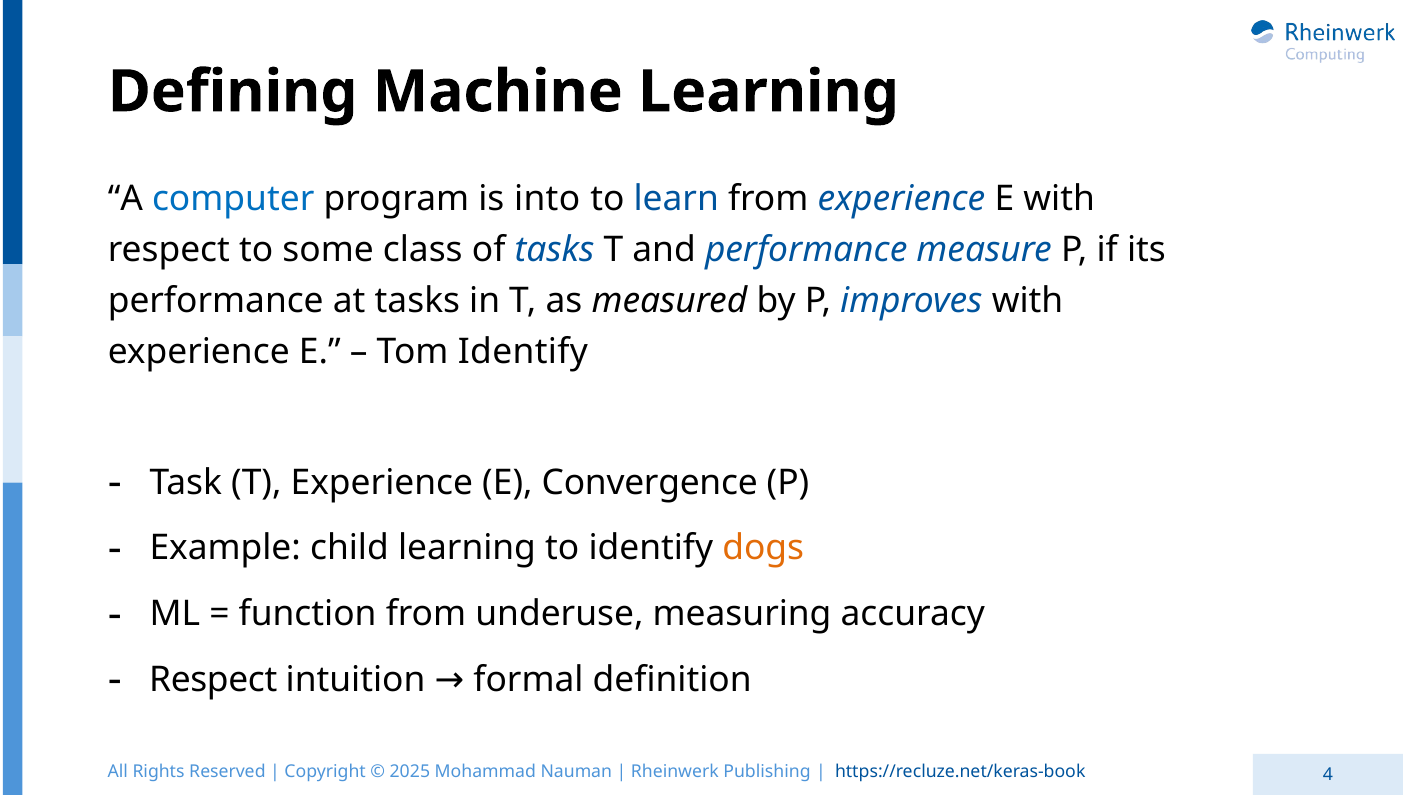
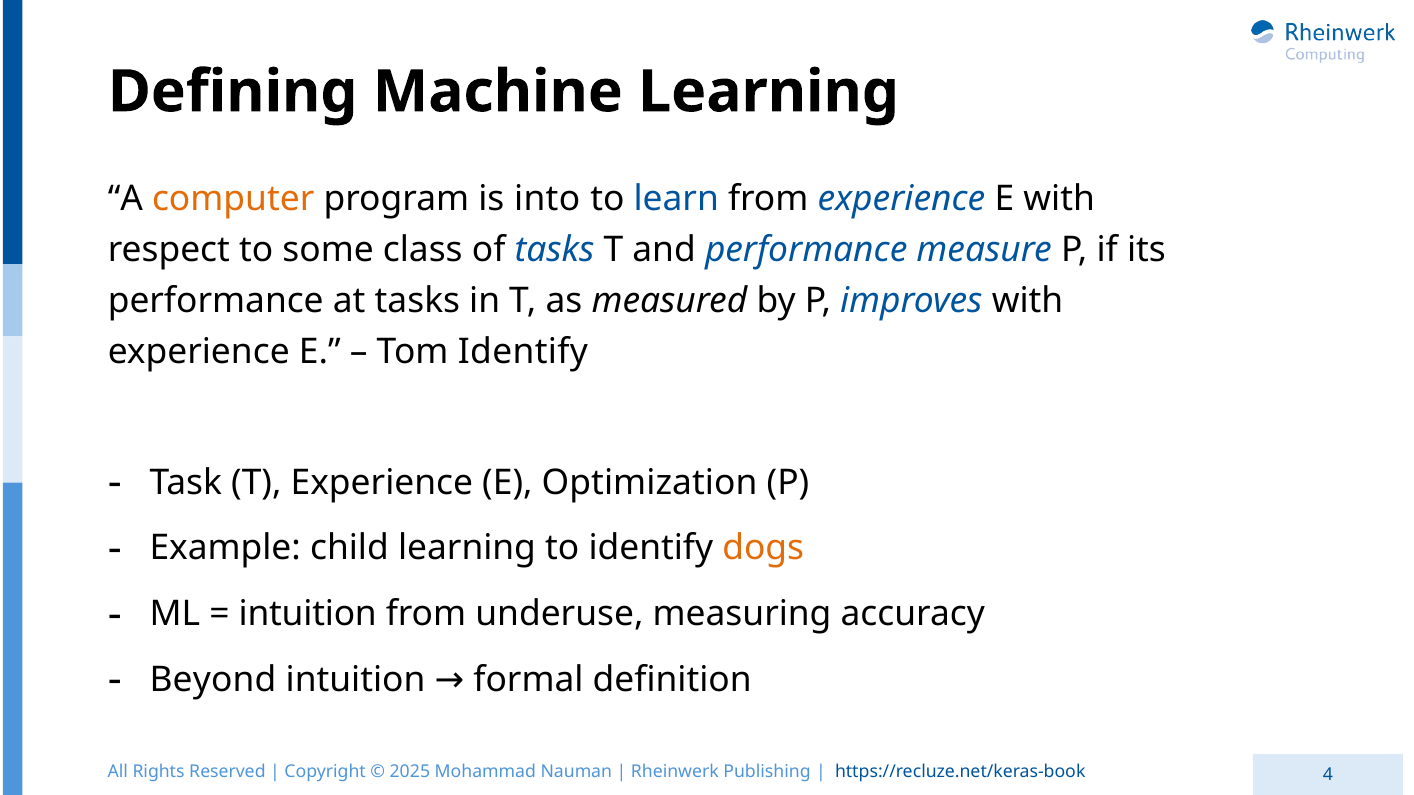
computer colour: blue -> orange (233, 199)
Convergence: Convergence -> Optimization (650, 483)
function: function -> intuition (308, 614)
Respect: Respect -> Beyond (213, 680)
